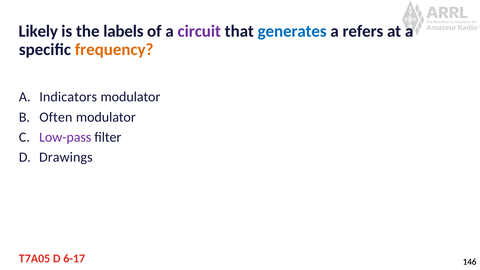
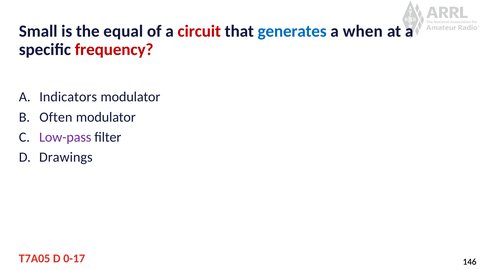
Likely: Likely -> Small (38, 31)
labels: labels -> equal (123, 31)
circuit colour: purple -> red (199, 31)
refers: refers -> when (363, 31)
frequency colour: orange -> red (114, 50)
6-17: 6-17 -> 0-17 (74, 259)
